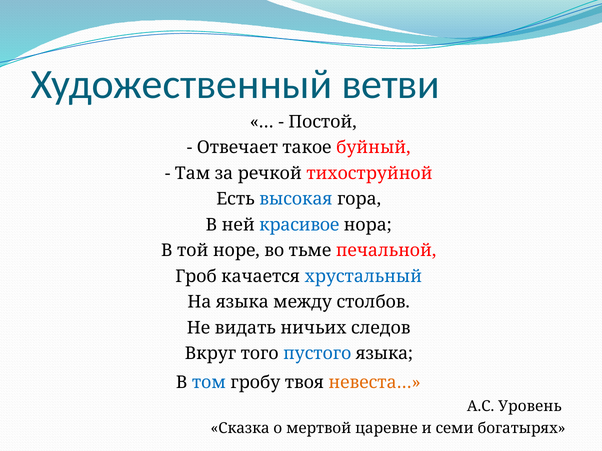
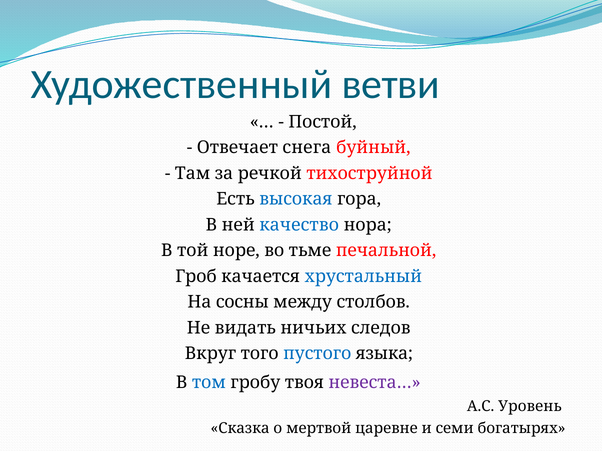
такое: такое -> снега (307, 148)
красивое: красивое -> качество (299, 225)
На языка: языка -> сосны (242, 302)
невеста… colour: orange -> purple (375, 383)
